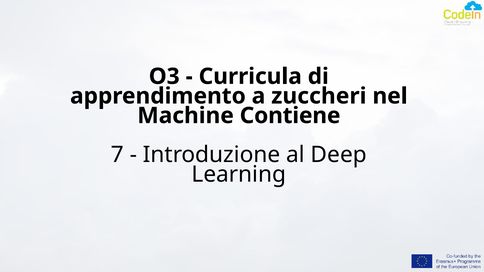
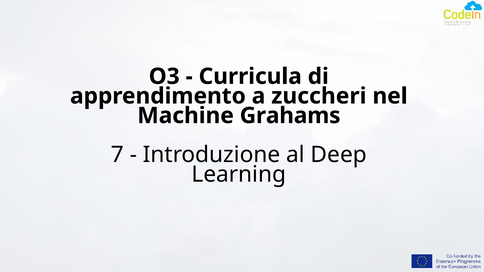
Contiene: Contiene -> Grahams (290, 116)
